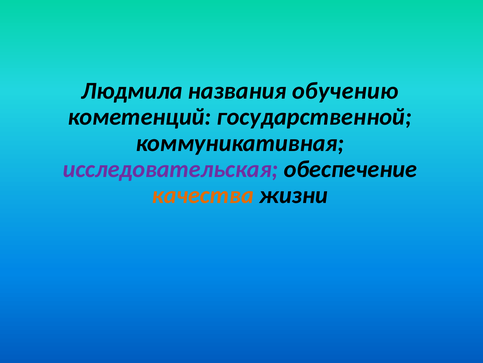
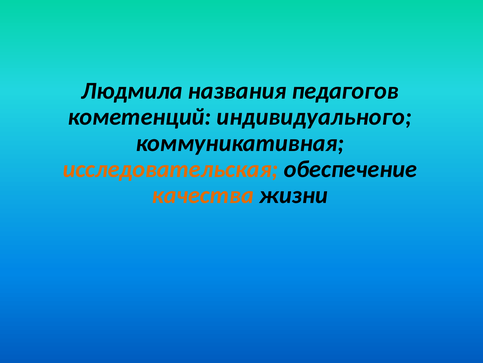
обучению: обучению -> педагогов (345, 91)
государственной: государственной -> индивидуального (314, 117)
исследовательская colour: purple -> orange (170, 169)
